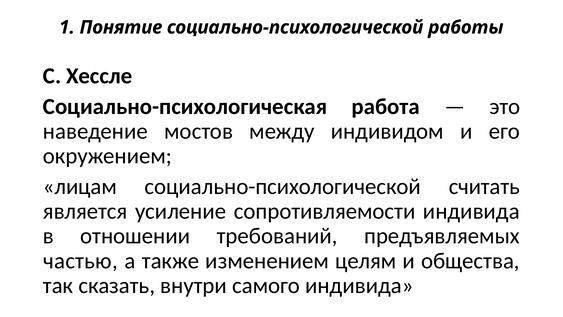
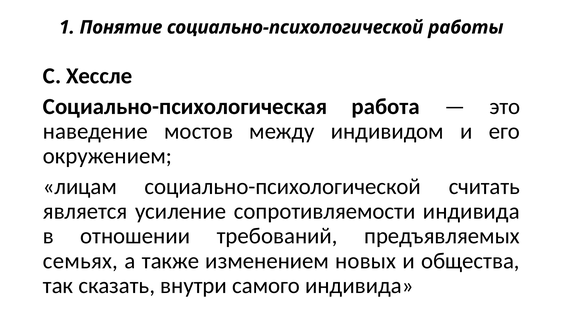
частью: частью -> семьях (80, 261)
целям: целям -> новых (366, 261)
